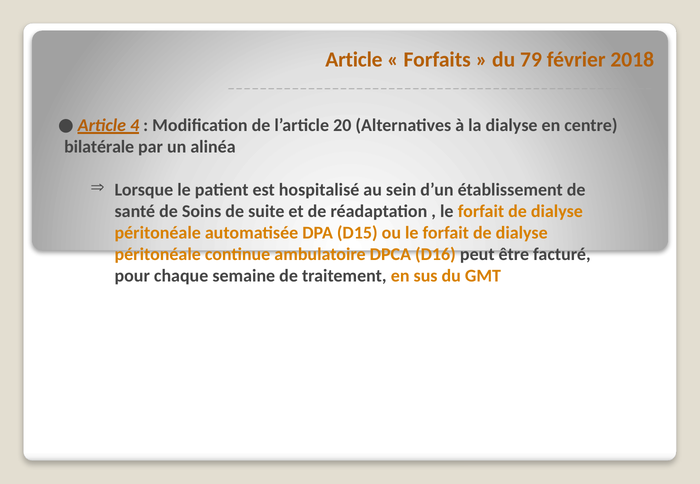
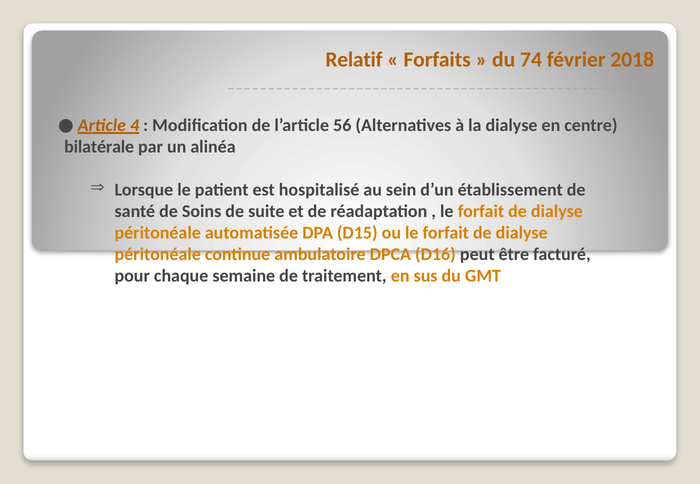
Article: Article -> Relatif (354, 60)
79: 79 -> 74 (531, 60)
20: 20 -> 56 (342, 125)
